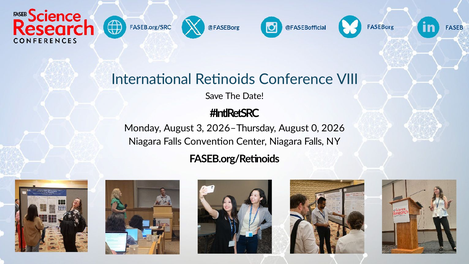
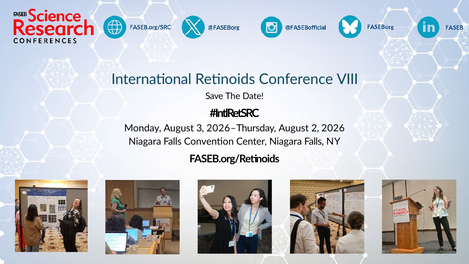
0: 0 -> 2 (315, 128)
